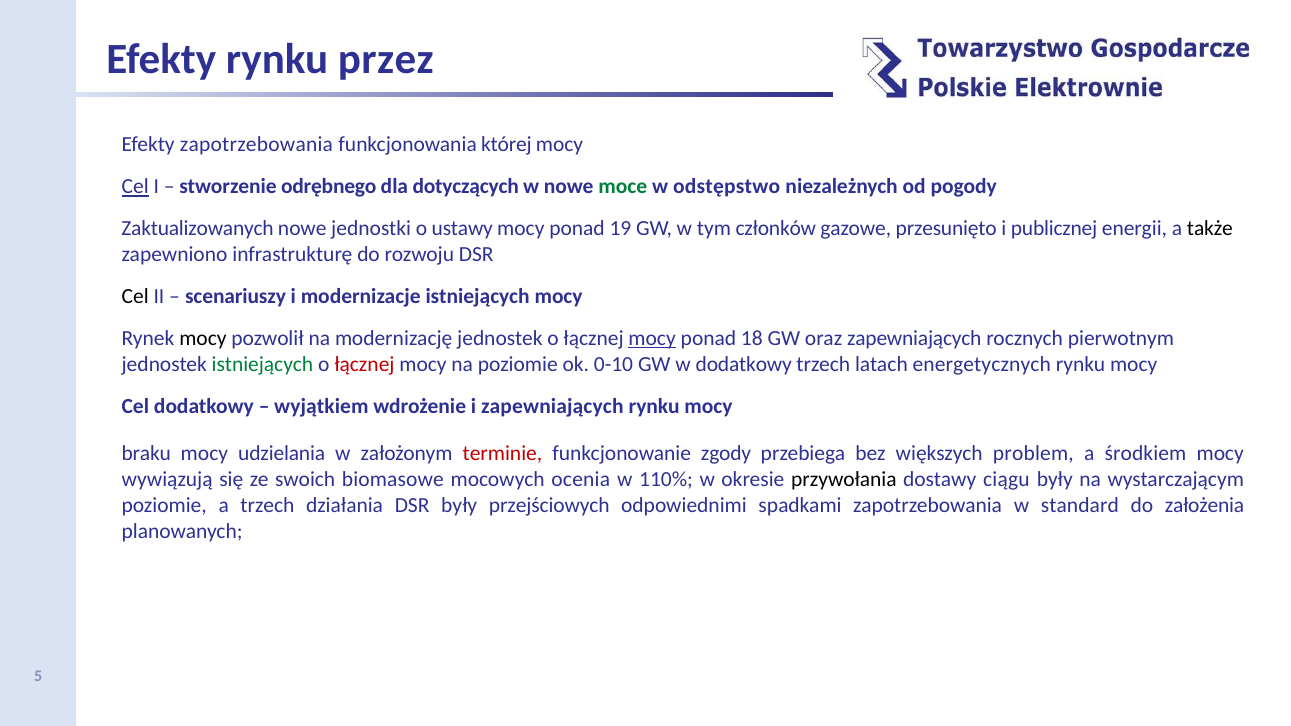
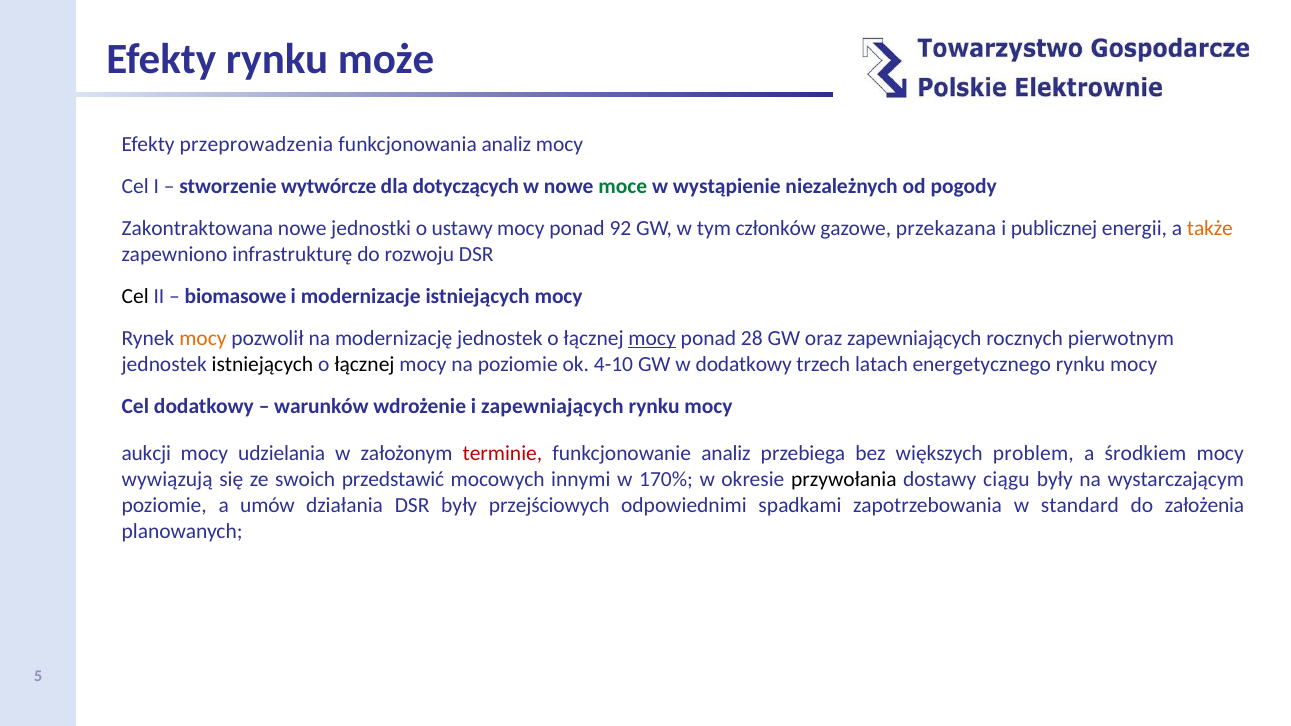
przez: przez -> może (386, 59)
Efekty zapotrzebowania: zapotrzebowania -> przeprowadzenia (256, 145)
funkcjonowania której: której -> analiz (506, 145)
Cel underline: present -> none (135, 187)
odrębnego: odrębnego -> wytwórcze (329, 187)
odstępstwo: odstępstwo -> wystąpienie (727, 187)
Zaktualizowanych: Zaktualizowanych -> Zakontraktowana (198, 229)
19: 19 -> 92 (620, 229)
przesunięto: przesunięto -> przekazana (946, 229)
także colour: black -> orange (1210, 229)
scenariuszy: scenariuszy -> biomasowe (236, 297)
mocy colour: black -> orange (203, 339)
18: 18 -> 28 (752, 339)
istniejących colour: green -> black (262, 364)
łącznej colour: red -> black (364, 364)
0-10: 0-10 -> 4-10 (614, 364)
energetycznych: energetycznych -> energetycznego (982, 364)
wyjątkiem: wyjątkiem -> warunków (321, 406)
braku: braku -> aukcji (146, 454)
funkcjonowanie zgody: zgody -> analiz (726, 454)
biomasowe: biomasowe -> przedstawić (393, 480)
ocenia: ocenia -> innymi (581, 480)
110%: 110% -> 170% (666, 480)
a trzech: trzech -> umów (267, 505)
